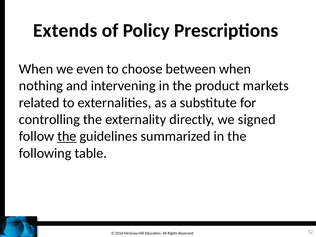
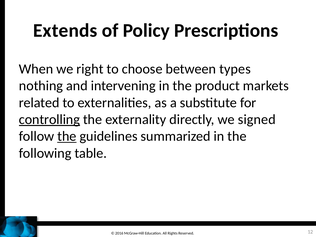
even: even -> right (90, 69)
between when: when -> types (235, 69)
controlling underline: none -> present (49, 120)
